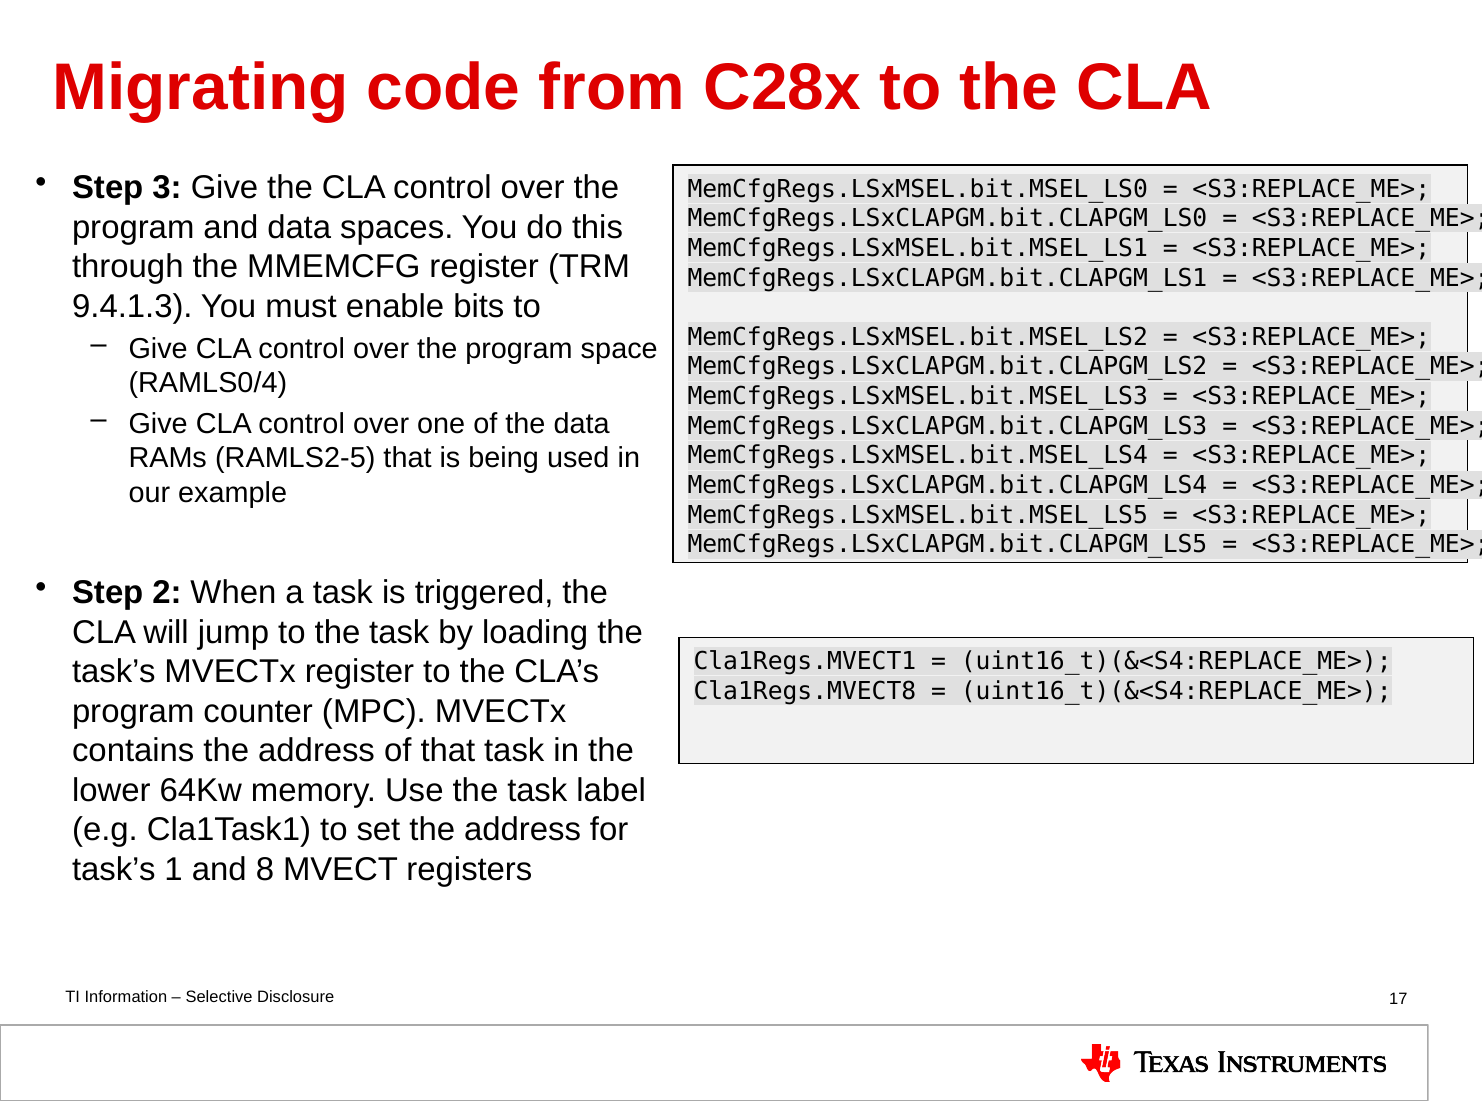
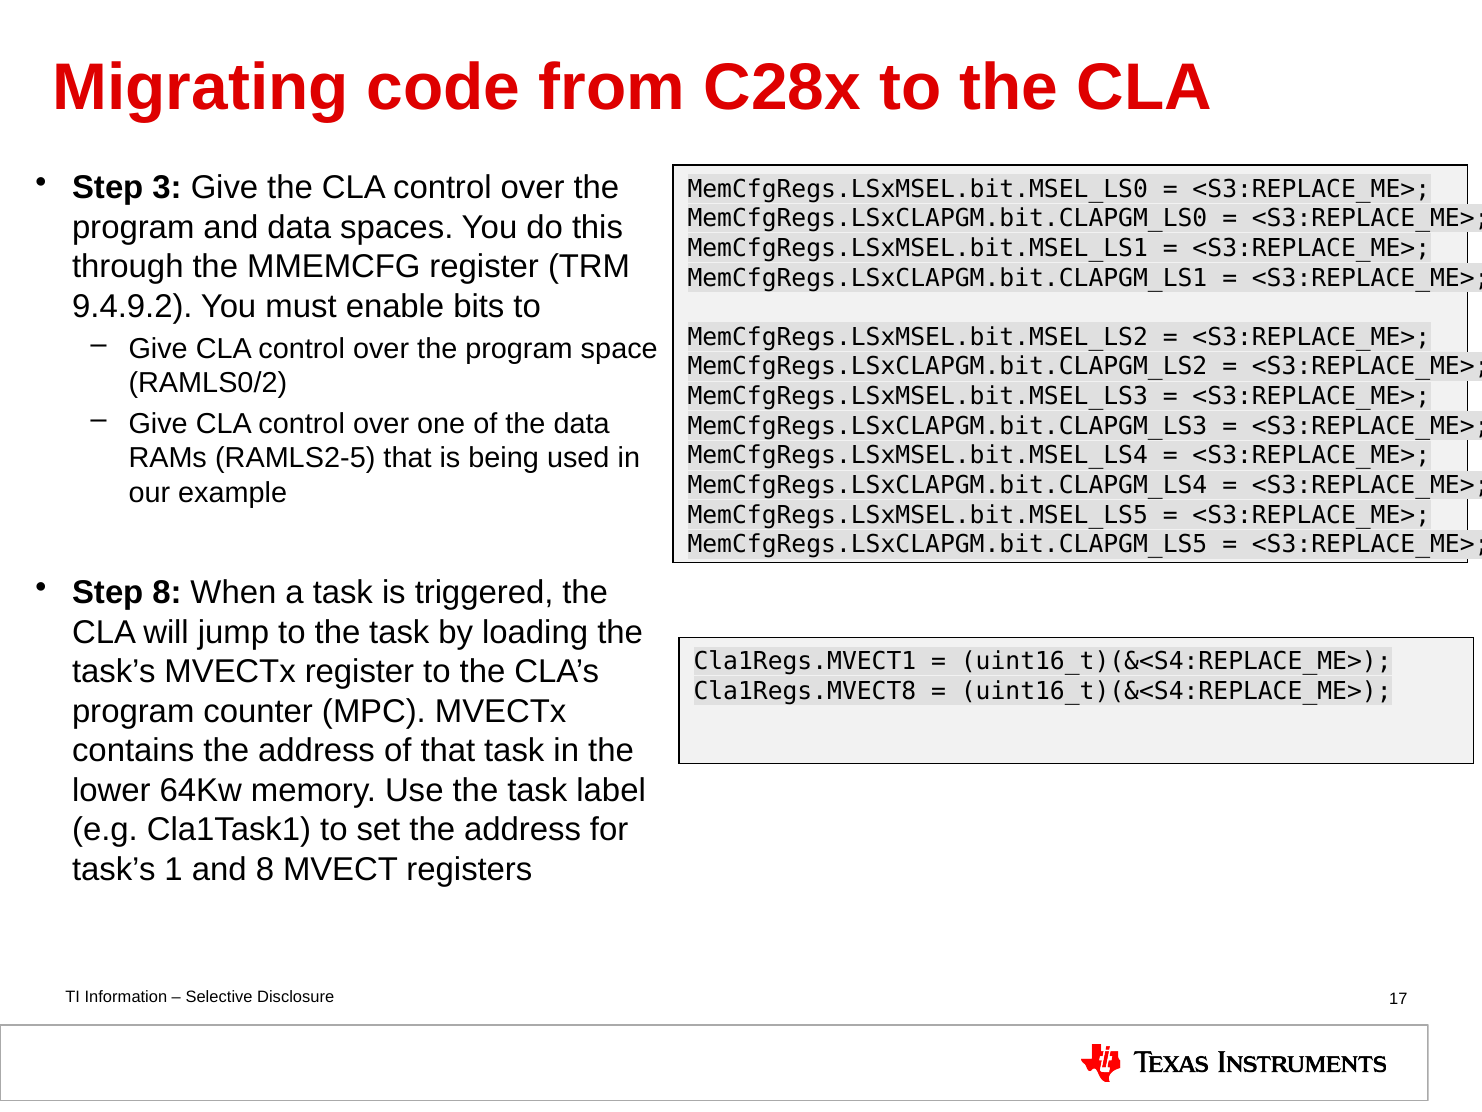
9.4.1.3: 9.4.1.3 -> 9.4.9.2 (132, 306)
RAMLS0/4: RAMLS0/4 -> RAMLS0/2 (208, 383)
Step 2: 2 -> 8 (167, 593)
